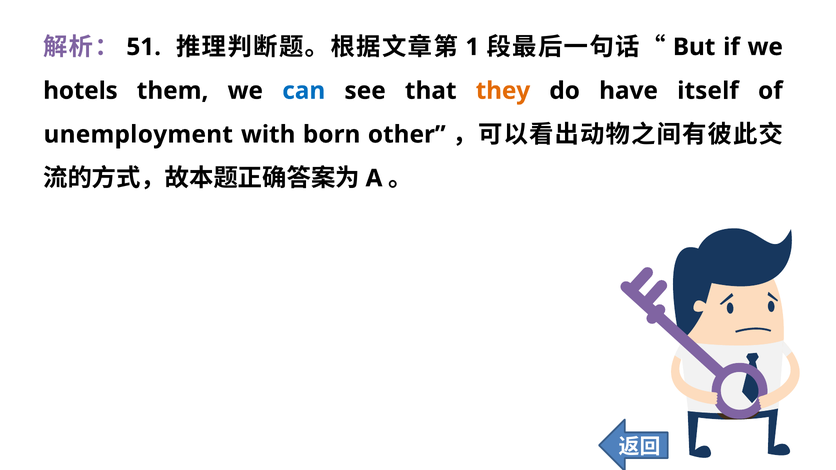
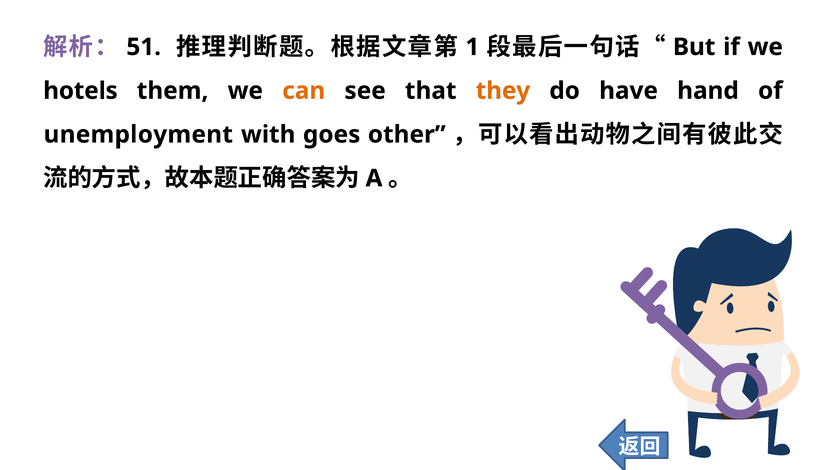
can colour: blue -> orange (304, 91)
itself: itself -> hand (708, 91)
born: born -> goes (332, 135)
